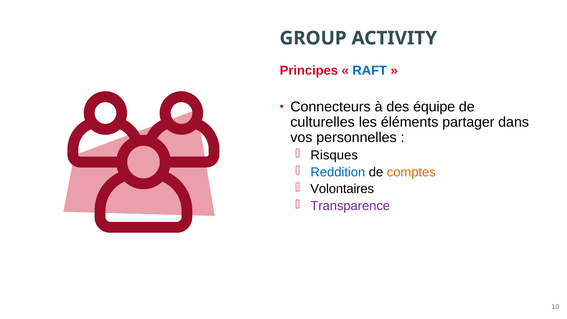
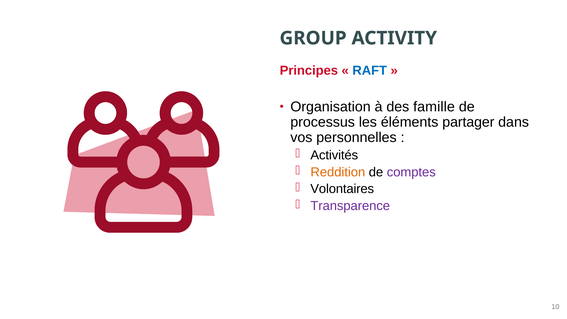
Connecteurs: Connecteurs -> Organisation (330, 107)
équipe: équipe -> famille (434, 107)
culturelles: culturelles -> processus (323, 122)
Risques: Risques -> Activités (334, 155)
Reddition colour: blue -> orange (338, 172)
comptes colour: orange -> purple (411, 172)
